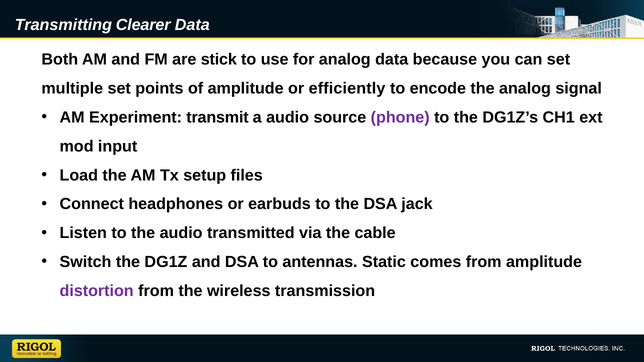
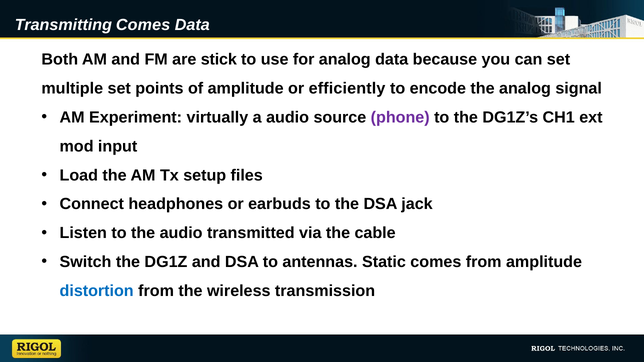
Transmitting Clearer: Clearer -> Comes (143, 25)
transmit: transmit -> virtually (217, 117)
distortion colour: purple -> blue (97, 291)
